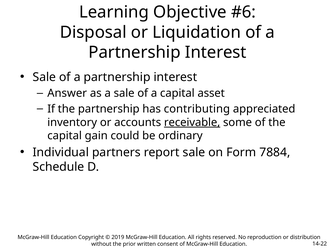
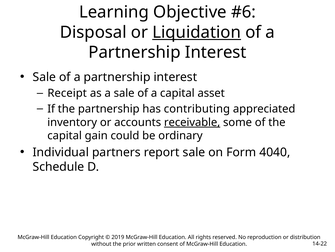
Liquidation underline: none -> present (197, 32)
Answer: Answer -> Receipt (67, 93)
7884: 7884 -> 4040 (275, 152)
